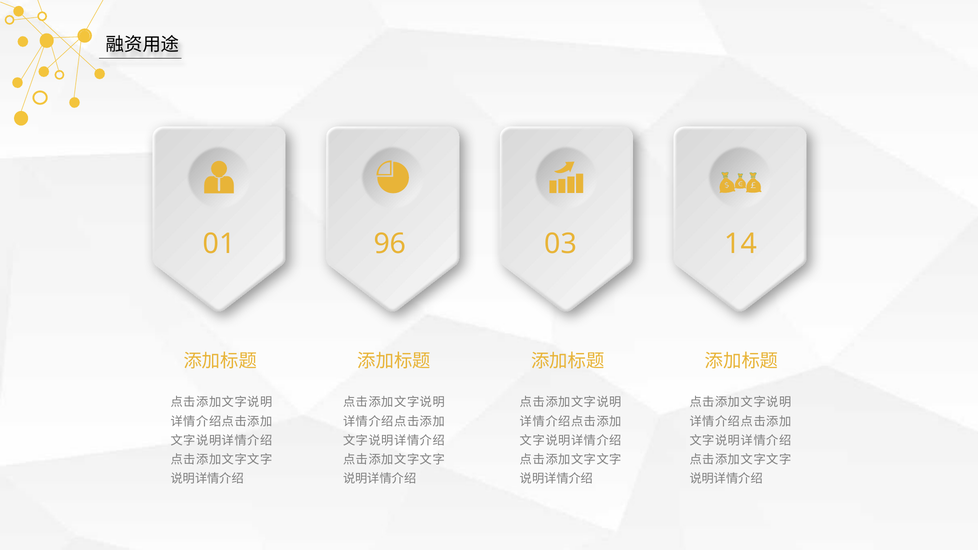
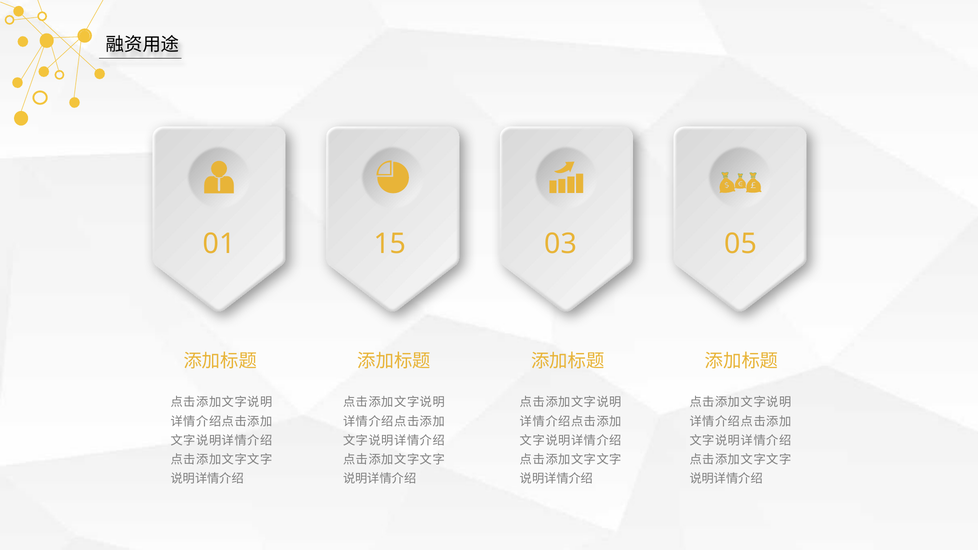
96: 96 -> 15 (390, 244)
14: 14 -> 05 (741, 244)
